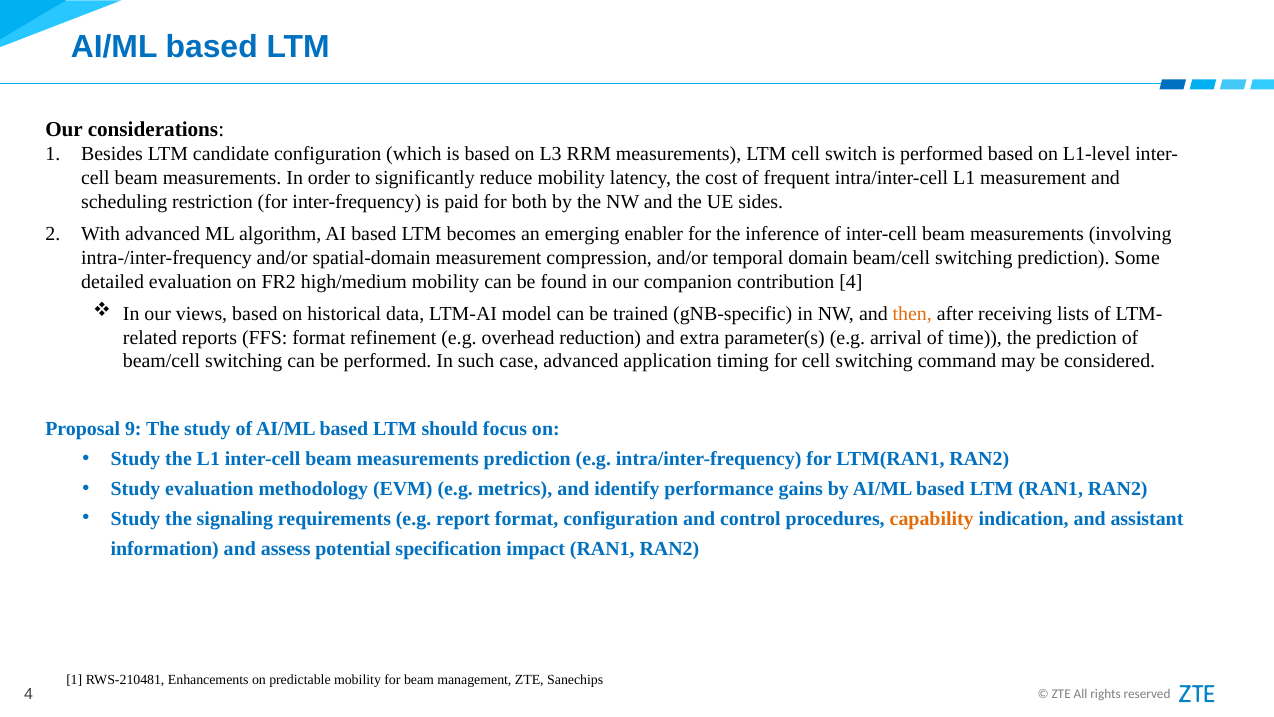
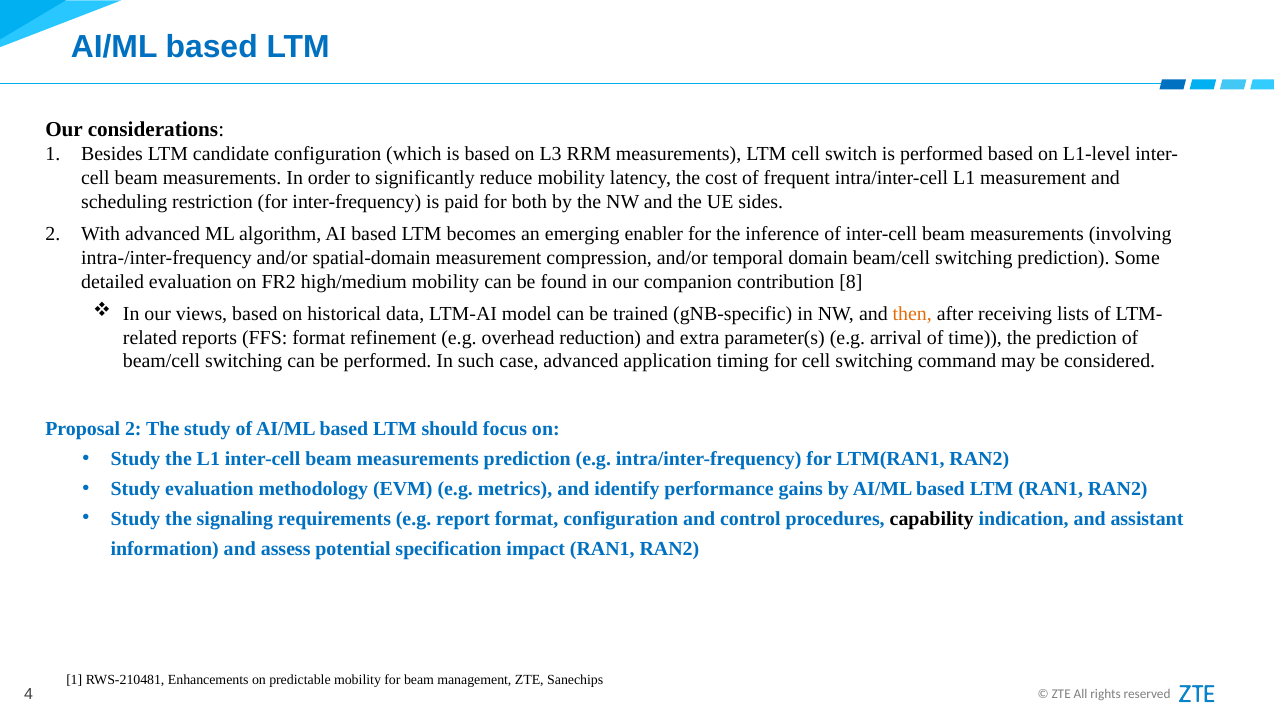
contribution 4: 4 -> 8 (851, 282)
Proposal 9: 9 -> 2 (133, 429)
capability colour: orange -> black (932, 518)
